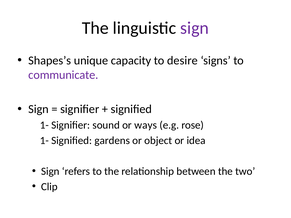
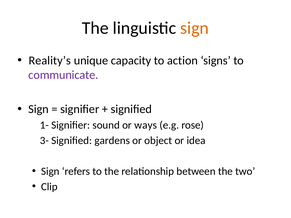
sign colour: purple -> orange (195, 28)
Shapes’s: Shapes’s -> Reality’s (50, 61)
desire: desire -> action (182, 61)
1-: 1- -> 3- (44, 141)
